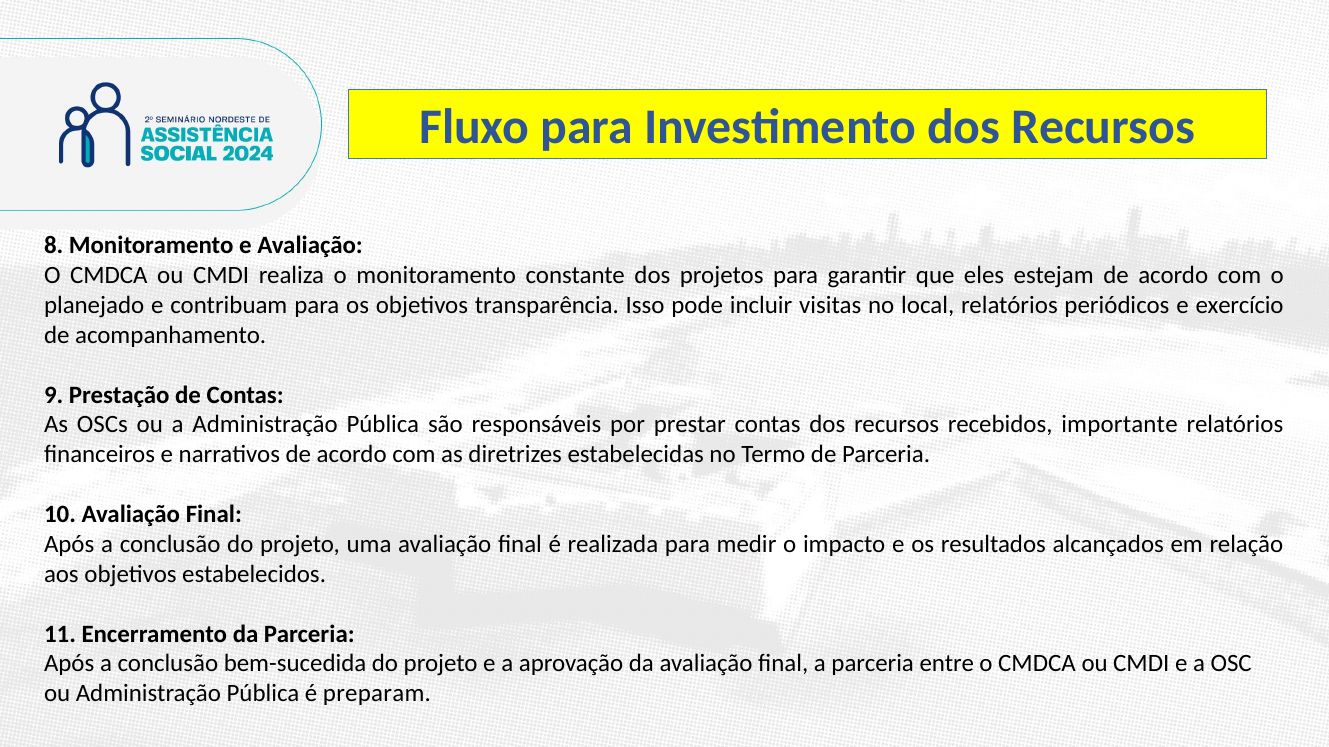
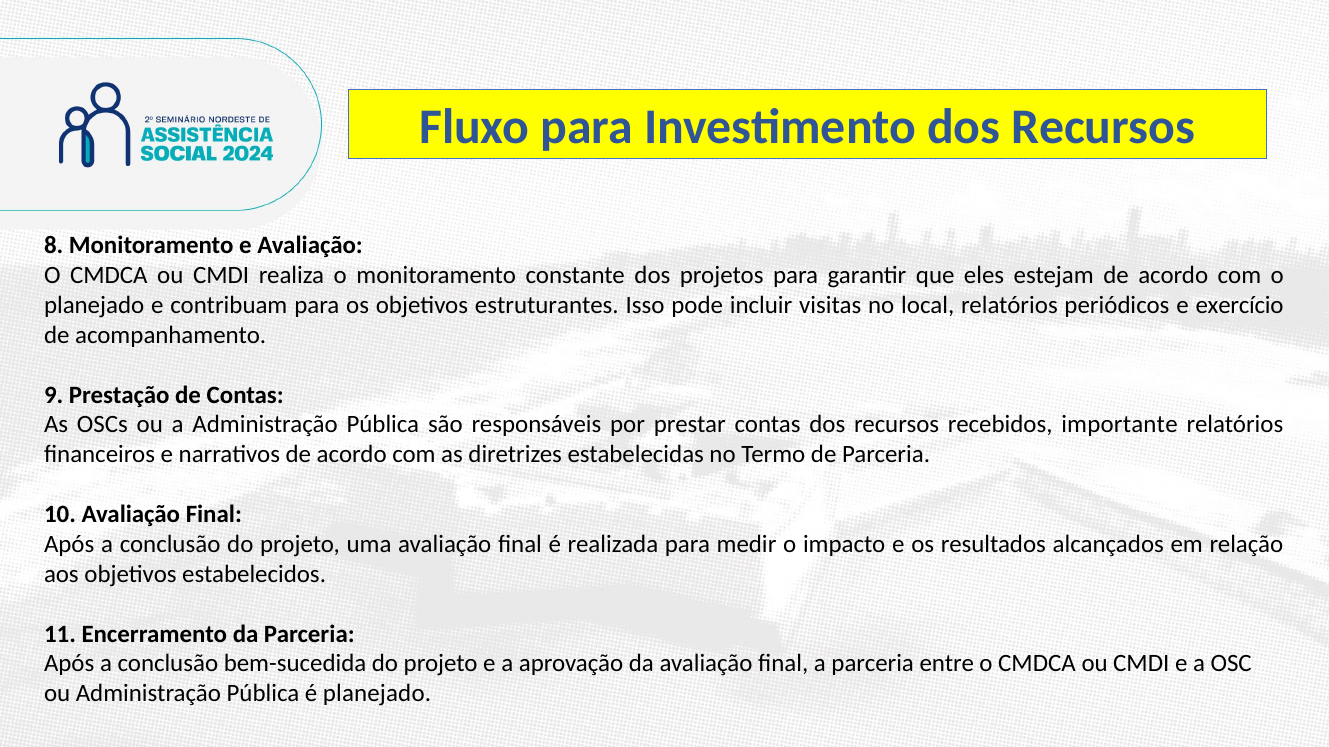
transparência: transparência -> estruturantes (547, 305)
é preparam: preparam -> planejado (377, 694)
